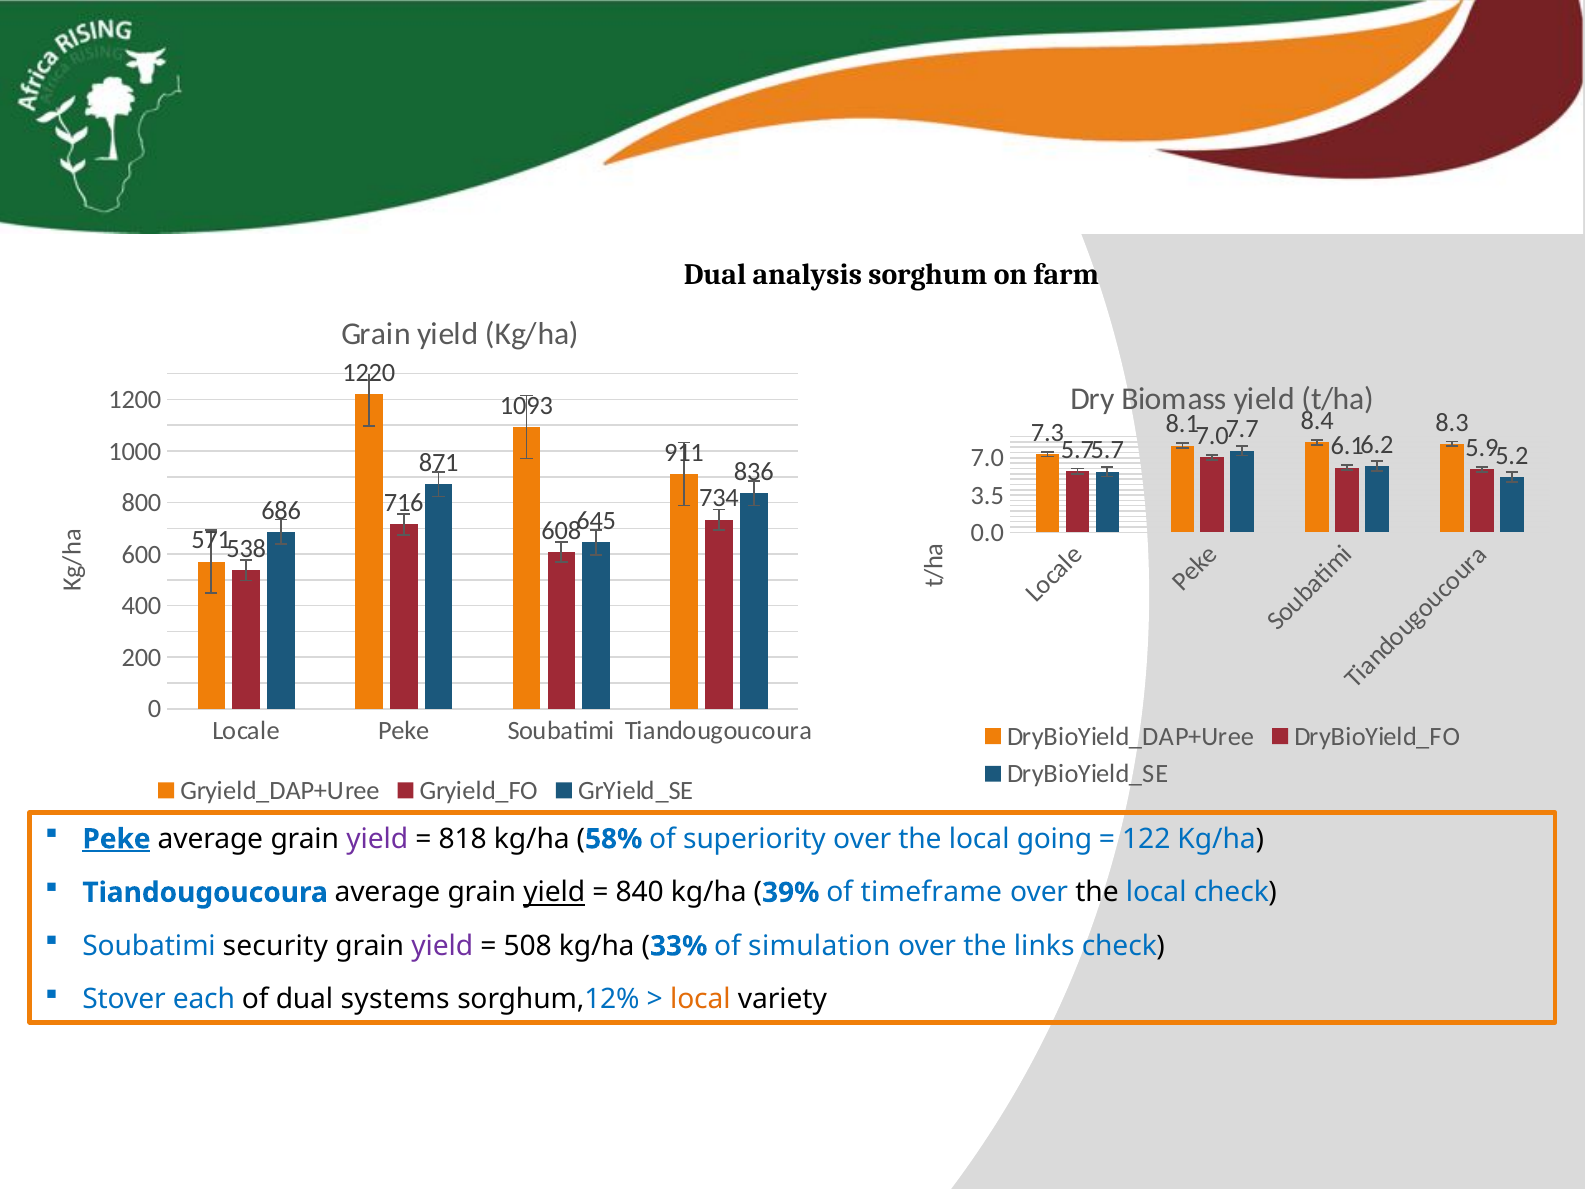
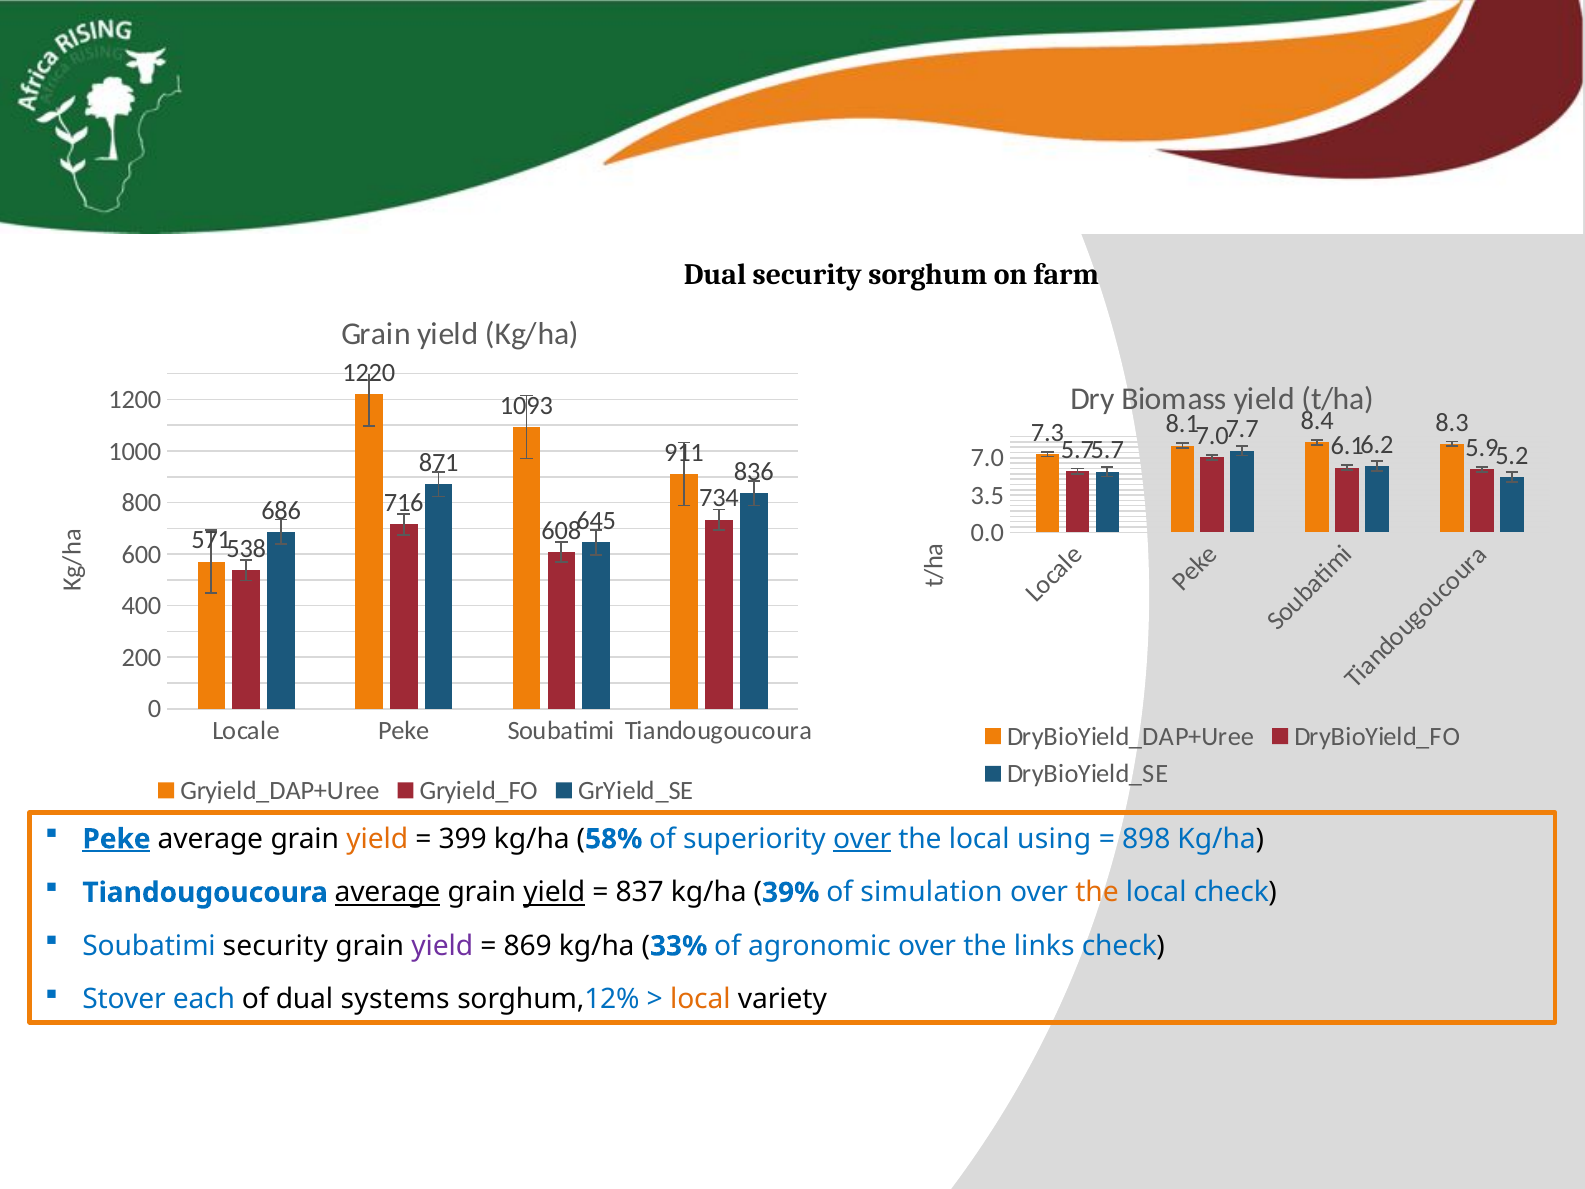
Dual analysis: analysis -> security (807, 274)
yield colour: purple -> orange (377, 839)
818: 818 -> 399 (463, 839)
over underline: none -> present (862, 839)
going: going -> using (1054, 839)
122: 122 -> 898 (1146, 839)
average underline: none -> present (388, 892)
840: 840 -> 837 (640, 892)
timeframe: timeframe -> simulation (931, 892)
the colour: black -> orange (1097, 892)
508: 508 -> 869 (528, 946)
simulation: simulation -> agronomic (820, 946)
